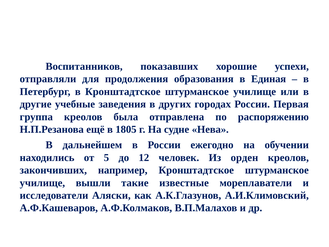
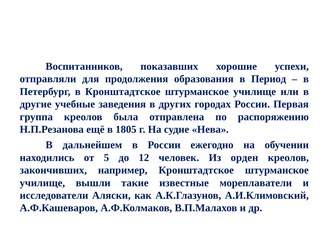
Единая: Единая -> Период (269, 79)
